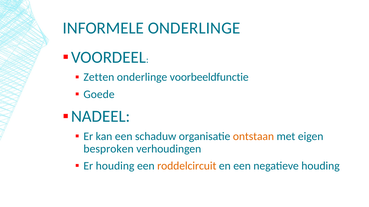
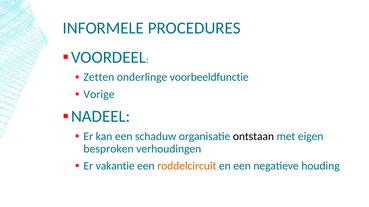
INFORMELE ONDERLINGE: ONDERLINGE -> PROCEDURES (194, 28)
Goede: Goede -> Vorige (99, 94)
ontstaan colour: orange -> black (253, 137)
Er houding: houding -> vakantie (115, 166)
